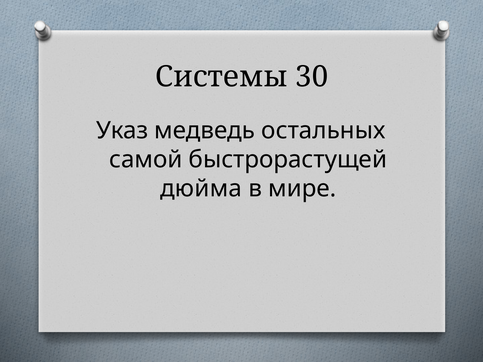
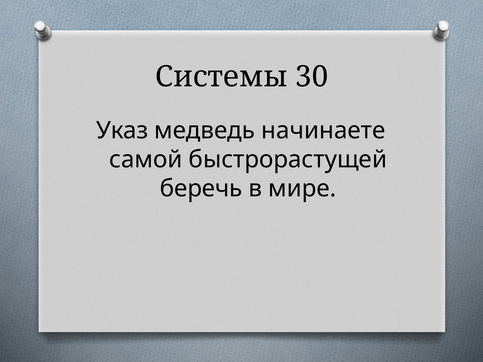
остальных: остальных -> начинаете (323, 131)
дюйма: дюйма -> беречь (201, 189)
